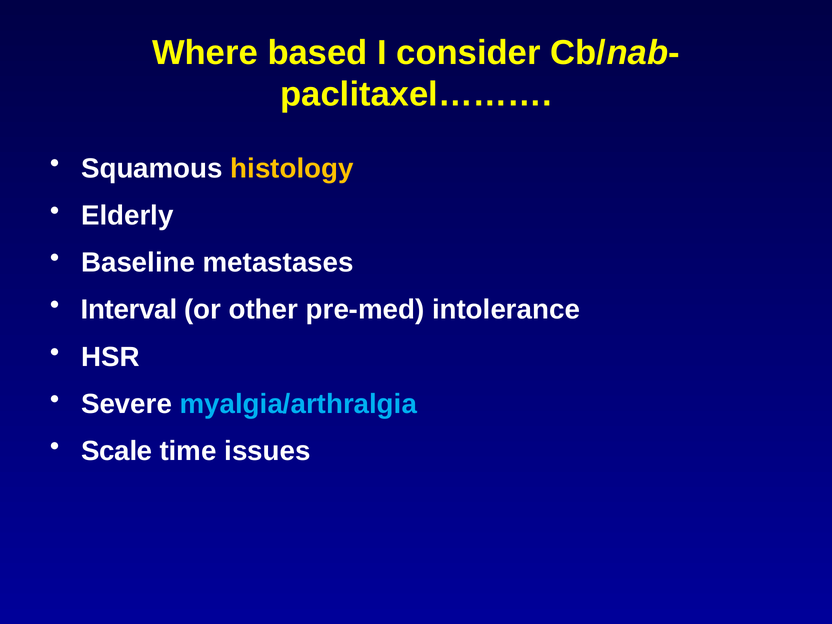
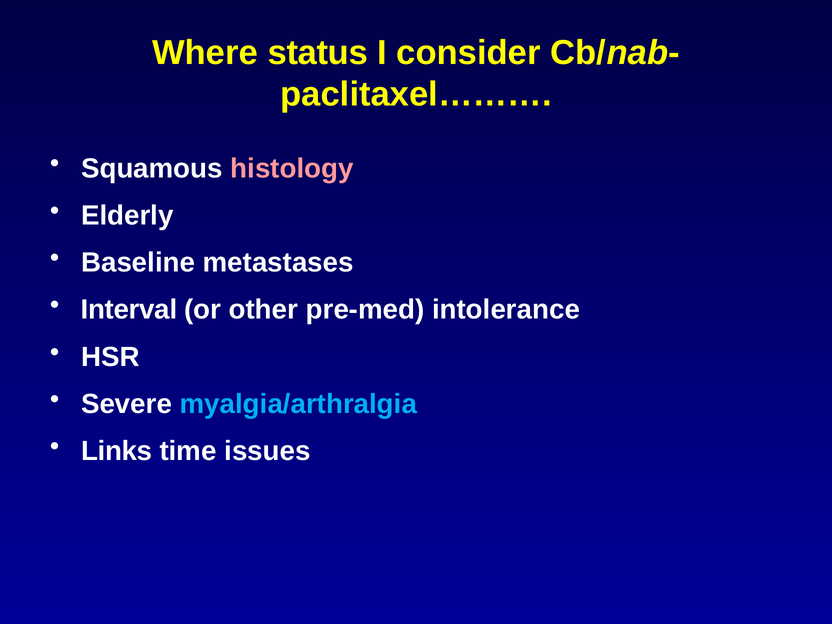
based: based -> status (318, 53)
histology colour: yellow -> pink (292, 168)
Scale: Scale -> Links (117, 451)
